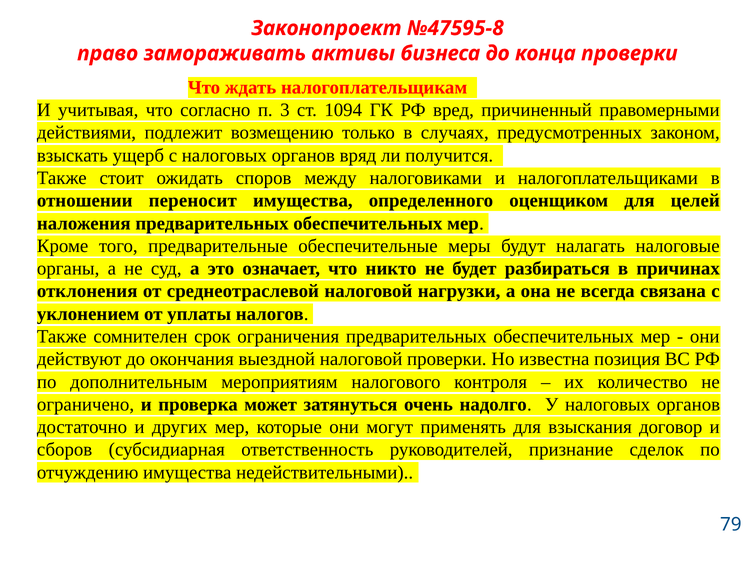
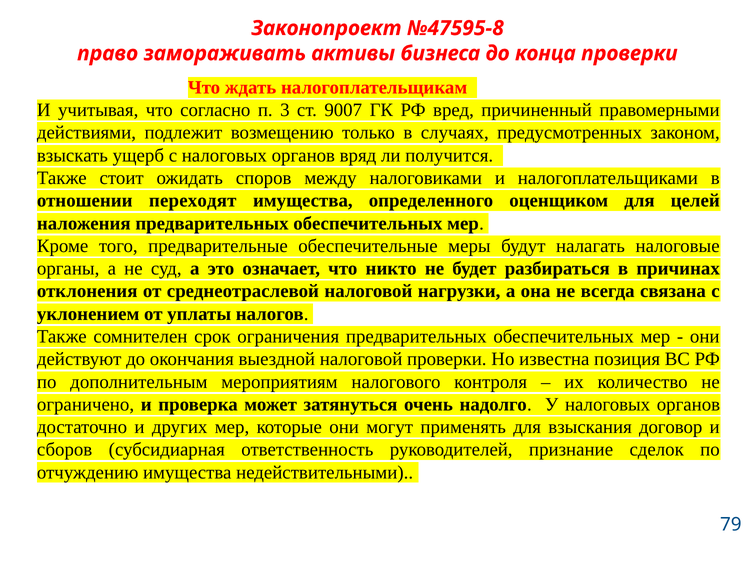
1094: 1094 -> 9007 (343, 110)
переносит: переносит -> переходят (193, 201)
